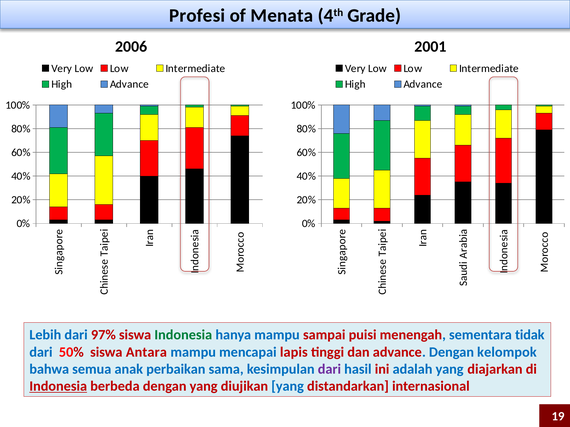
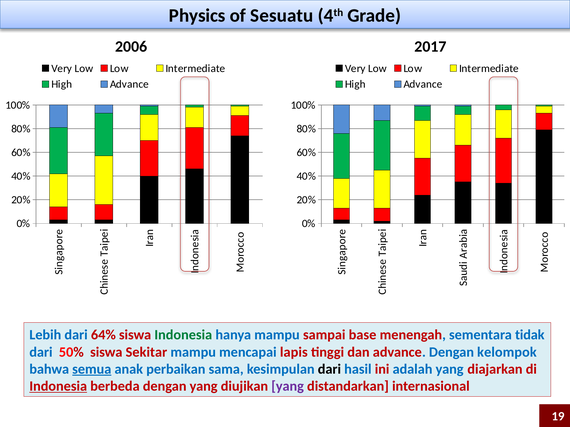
Profesi: Profesi -> Physics (197, 16)
Menata: Menata -> Sesuatu (282, 16)
2001: 2001 -> 2017 (430, 47)
97%: 97% -> 64% (103, 335)
puisi: puisi -> base (363, 335)
Antara: Antara -> Sekitar (146, 352)
semua underline: none -> present (92, 370)
dari colour: purple -> black (329, 370)
yang colour: blue -> purple (288, 387)
